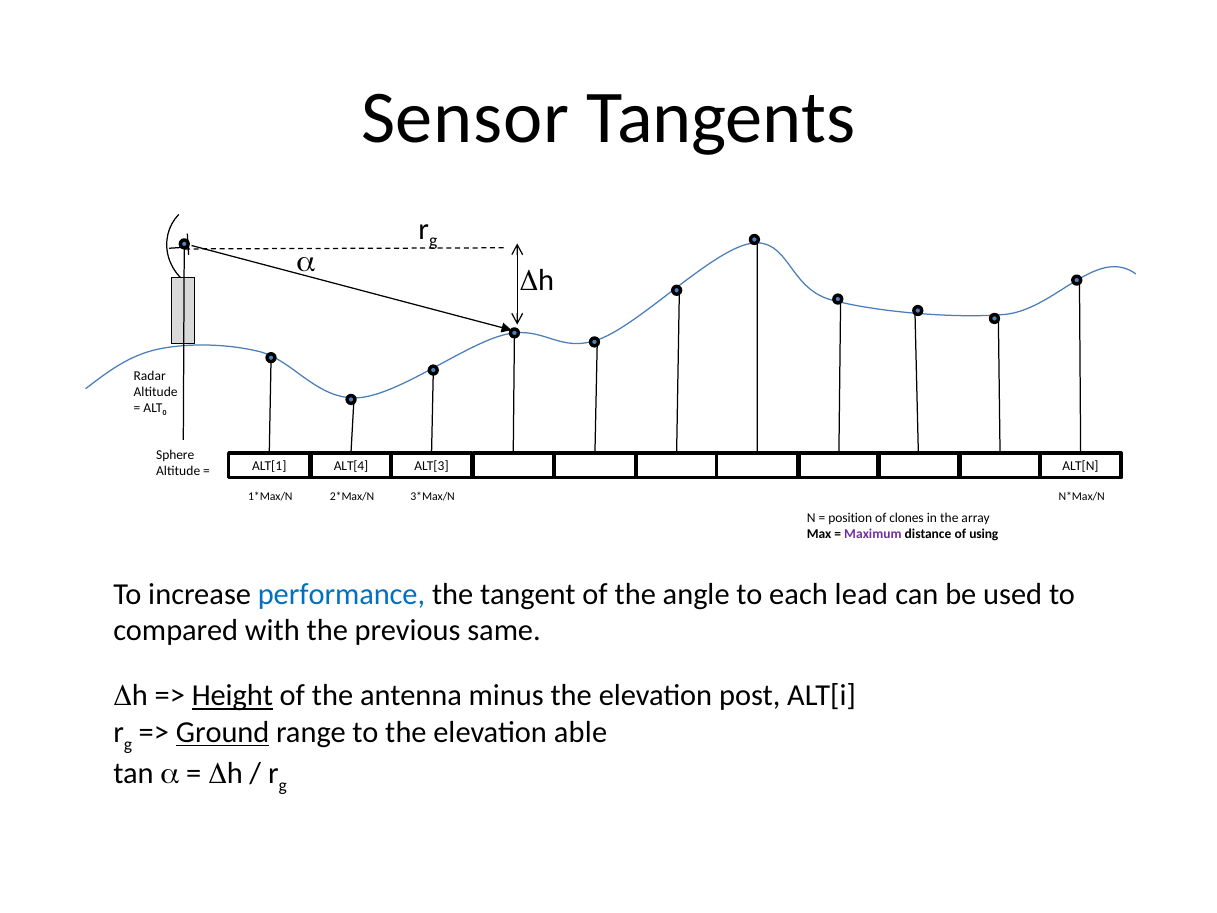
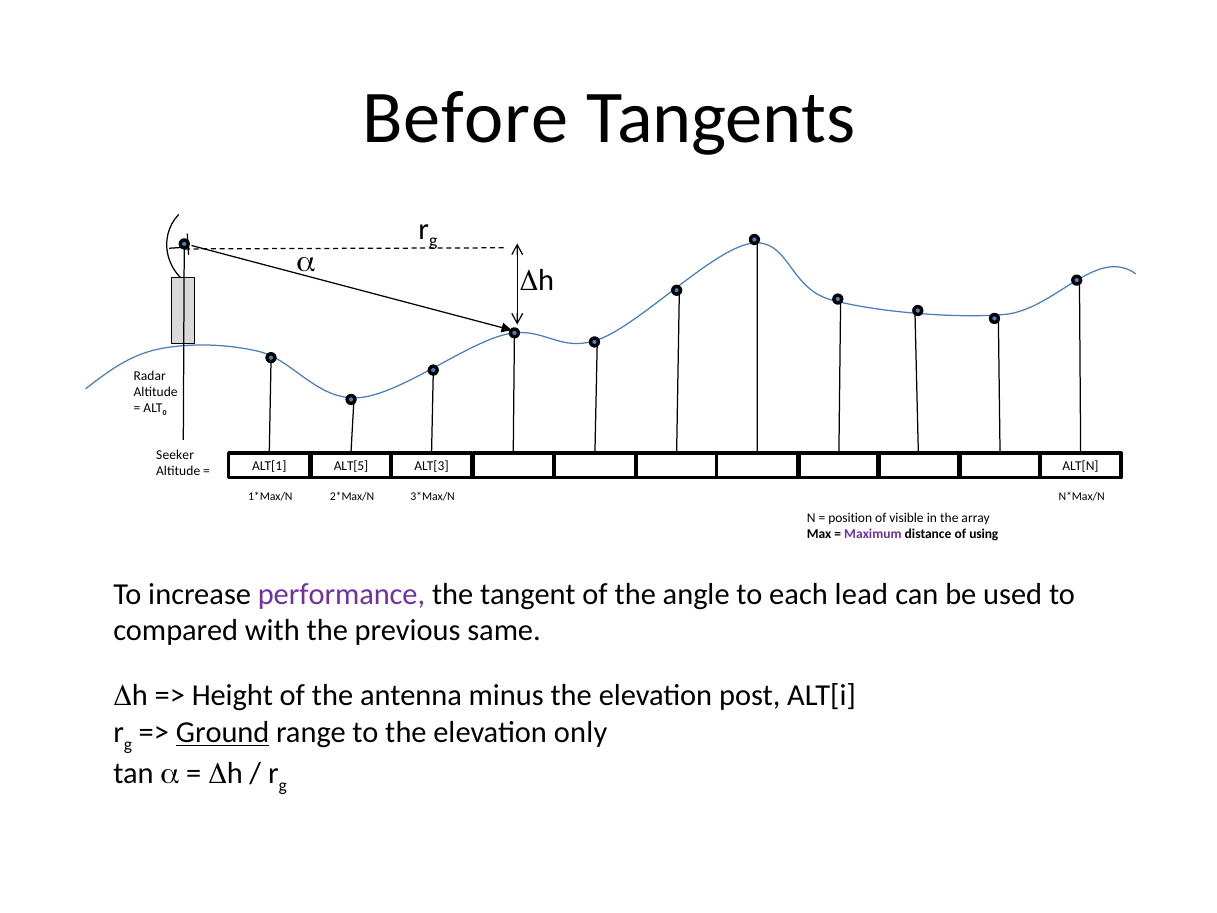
Sensor: Sensor -> Before (465, 118)
Sphere: Sphere -> Seeker (175, 455)
ALT[4: ALT[4 -> ALT[5 (351, 466)
clones: clones -> visible (907, 518)
performance colour: blue -> purple (341, 594)
Height underline: present -> none (232, 696)
able: able -> only (581, 732)
